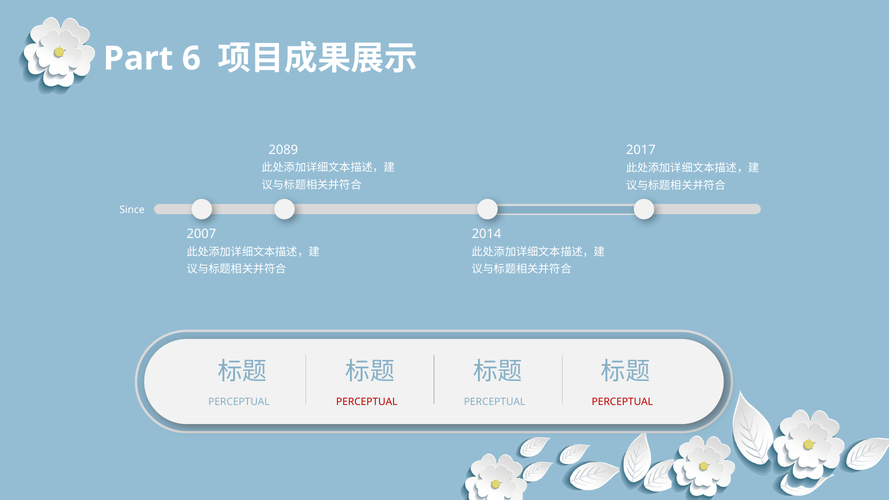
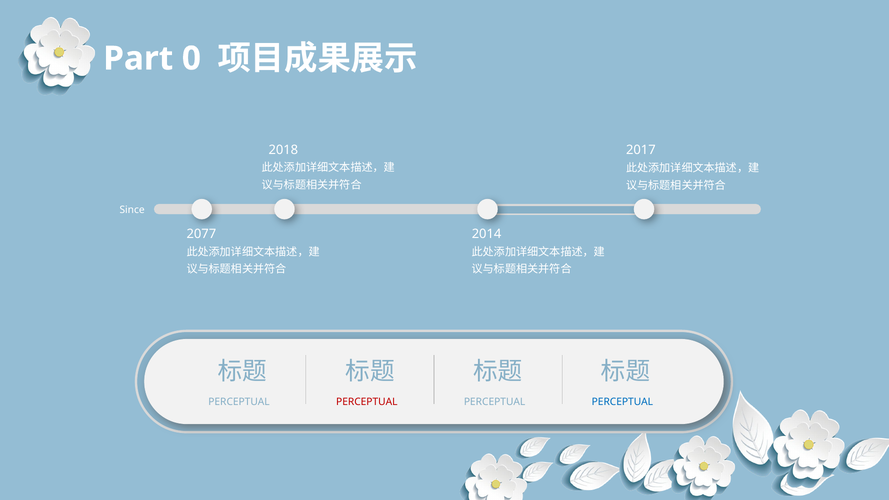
6: 6 -> 0 (191, 59)
2089: 2089 -> 2018 (283, 150)
2007: 2007 -> 2077 (201, 234)
PERCEPTUAL colour: red -> blue (622, 402)
